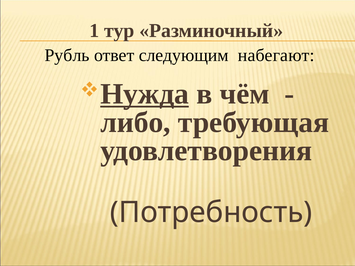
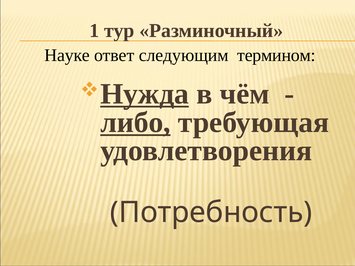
Рубль: Рубль -> Науке (67, 55)
набегают: набегают -> термином (276, 55)
либо underline: none -> present (135, 122)
